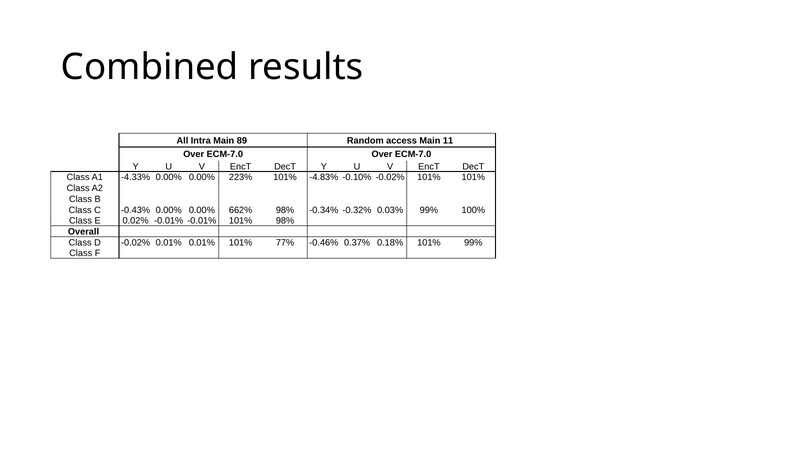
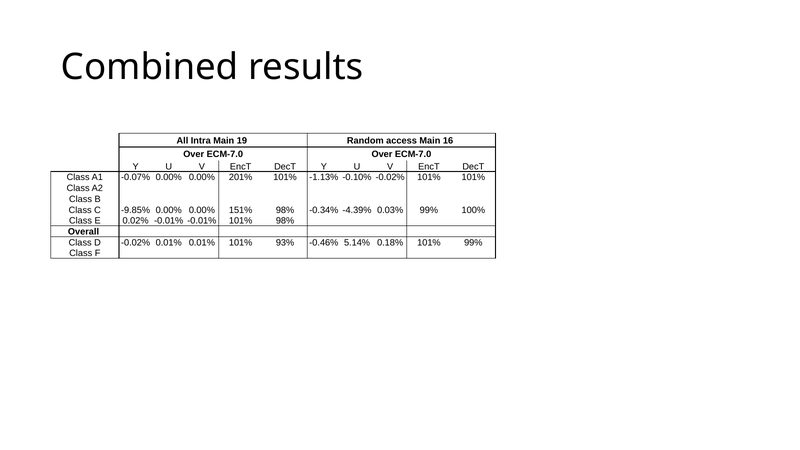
89: 89 -> 19 (242, 141)
11: 11 -> 16 (448, 141)
-4.33%: -4.33% -> -0.07% (136, 177)
223%: 223% -> 201% (241, 177)
-4.83%: -4.83% -> -1.13% (324, 177)
-0.43%: -0.43% -> -9.85% (136, 210)
662%: 662% -> 151% (241, 210)
-0.32%: -0.32% -> -4.39% (357, 210)
77%: 77% -> 93% (285, 243)
0.37%: 0.37% -> 5.14% (357, 243)
